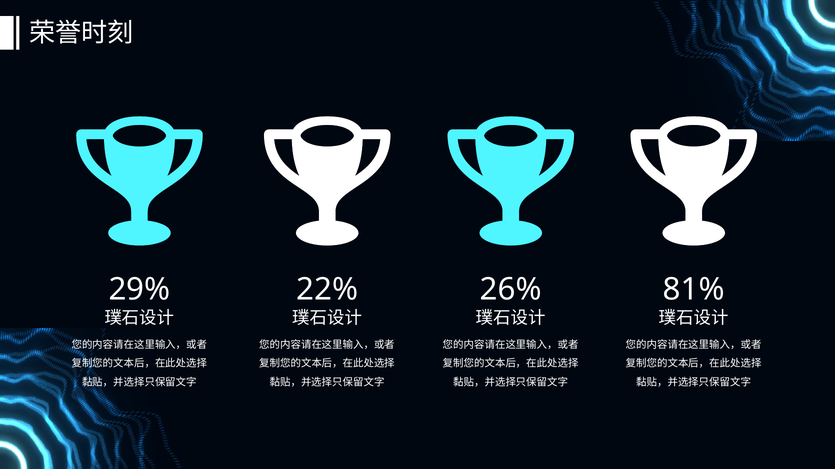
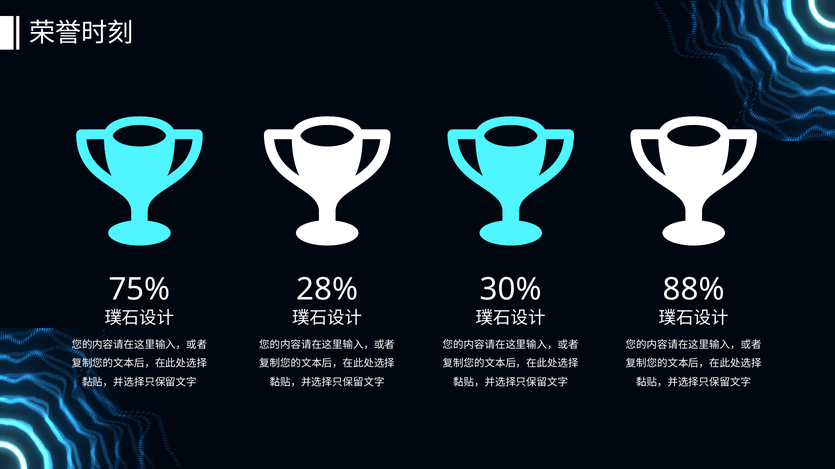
29%: 29% -> 75% (139, 290)
22%: 22% -> 28% (327, 290)
26%: 26% -> 30% (511, 290)
81%: 81% -> 88% (694, 290)
